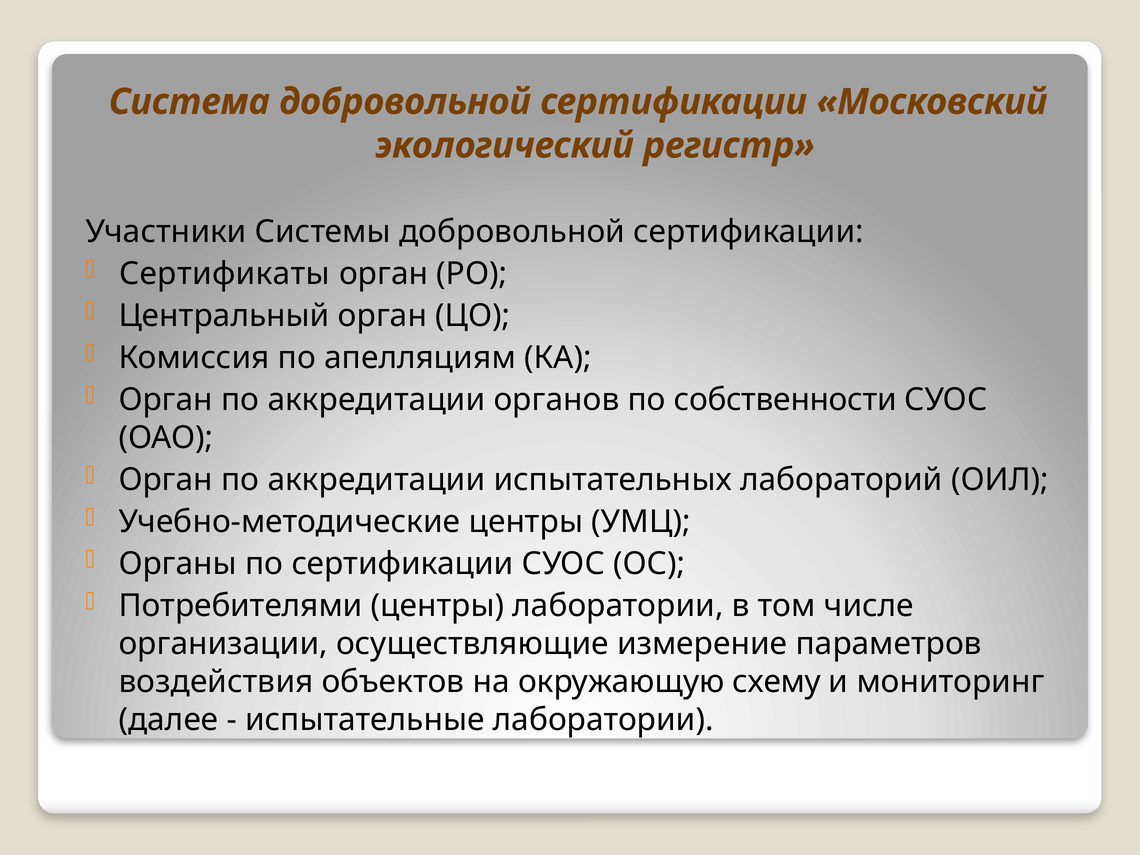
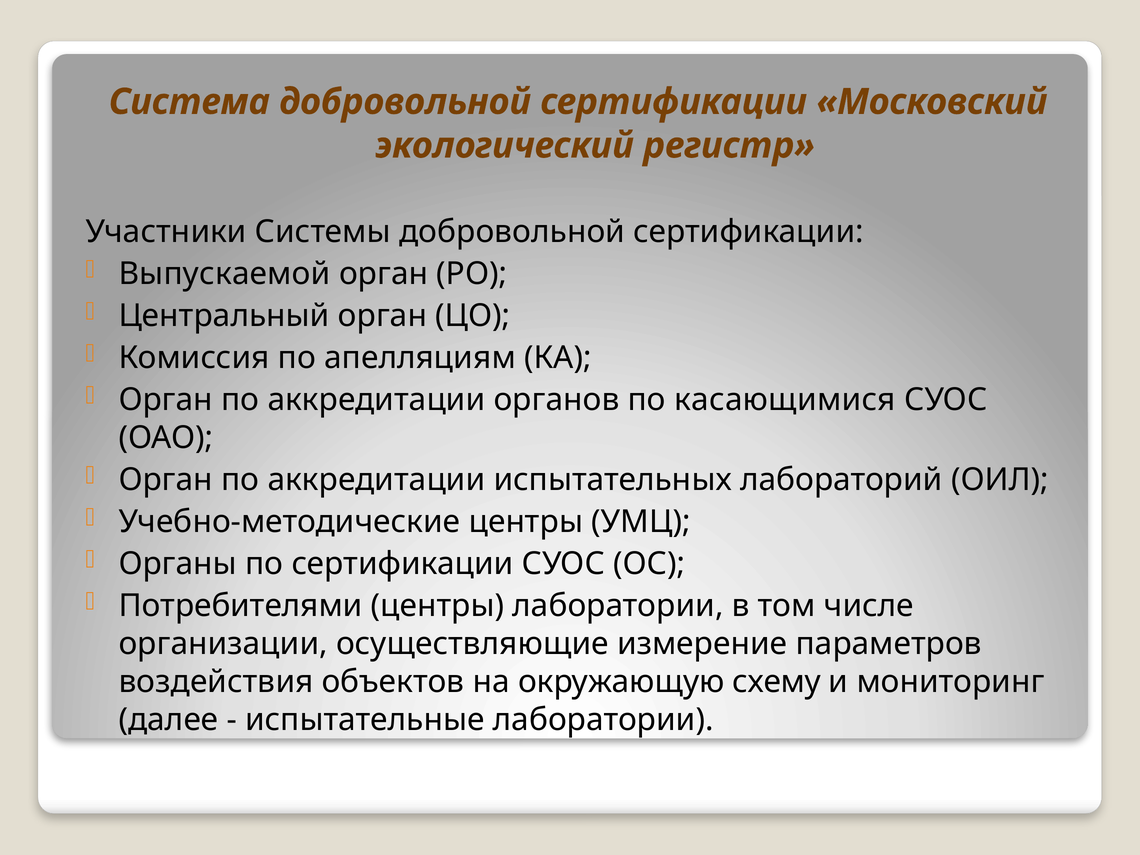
Сертификаты: Сертификаты -> Выпускаемой (225, 274)
собственности: собственности -> касающимися (785, 400)
